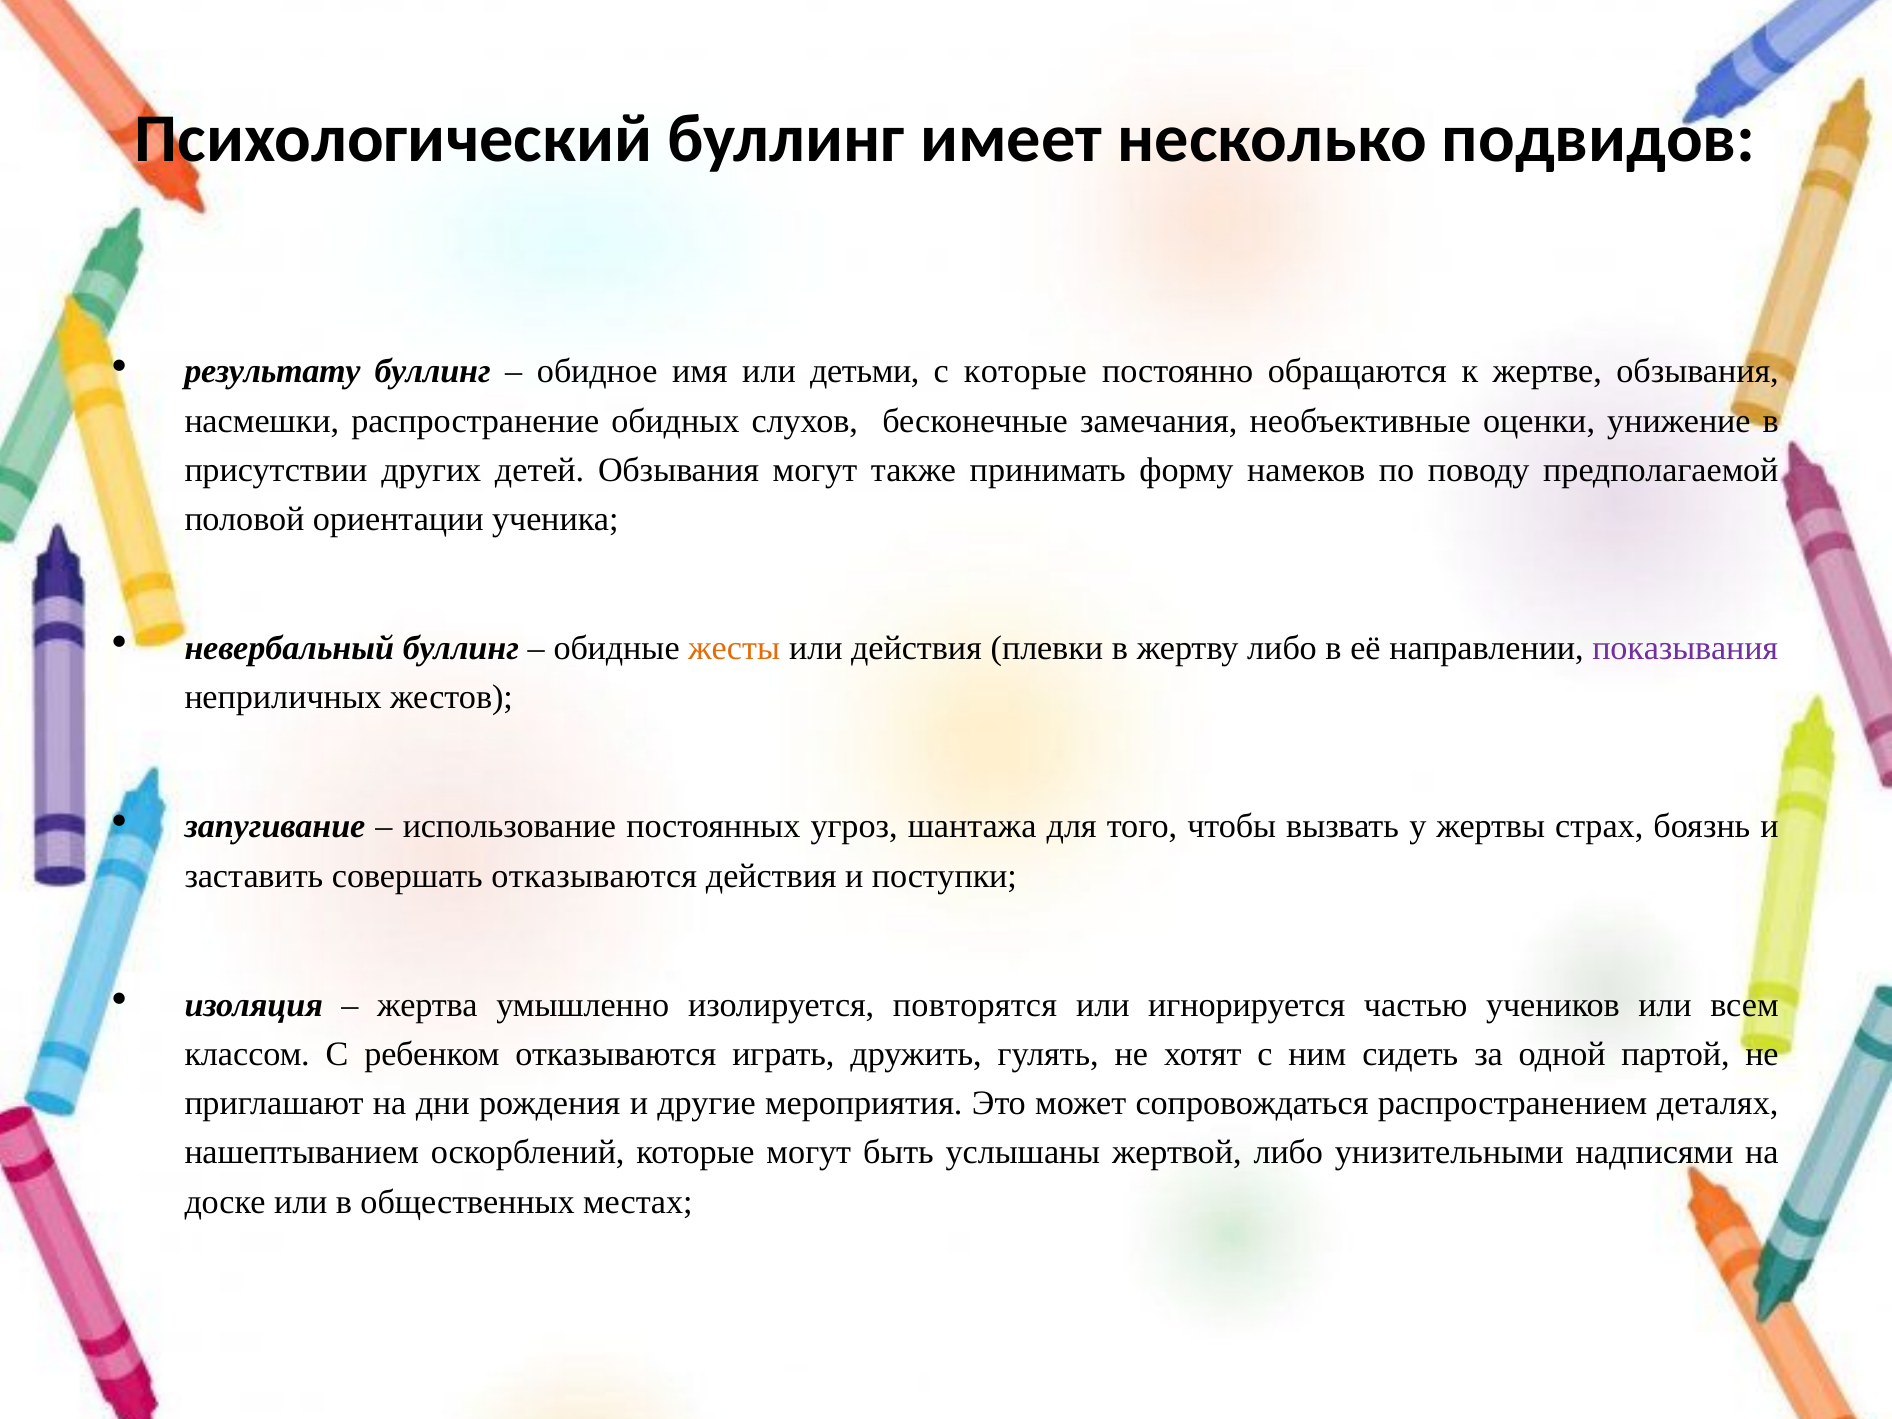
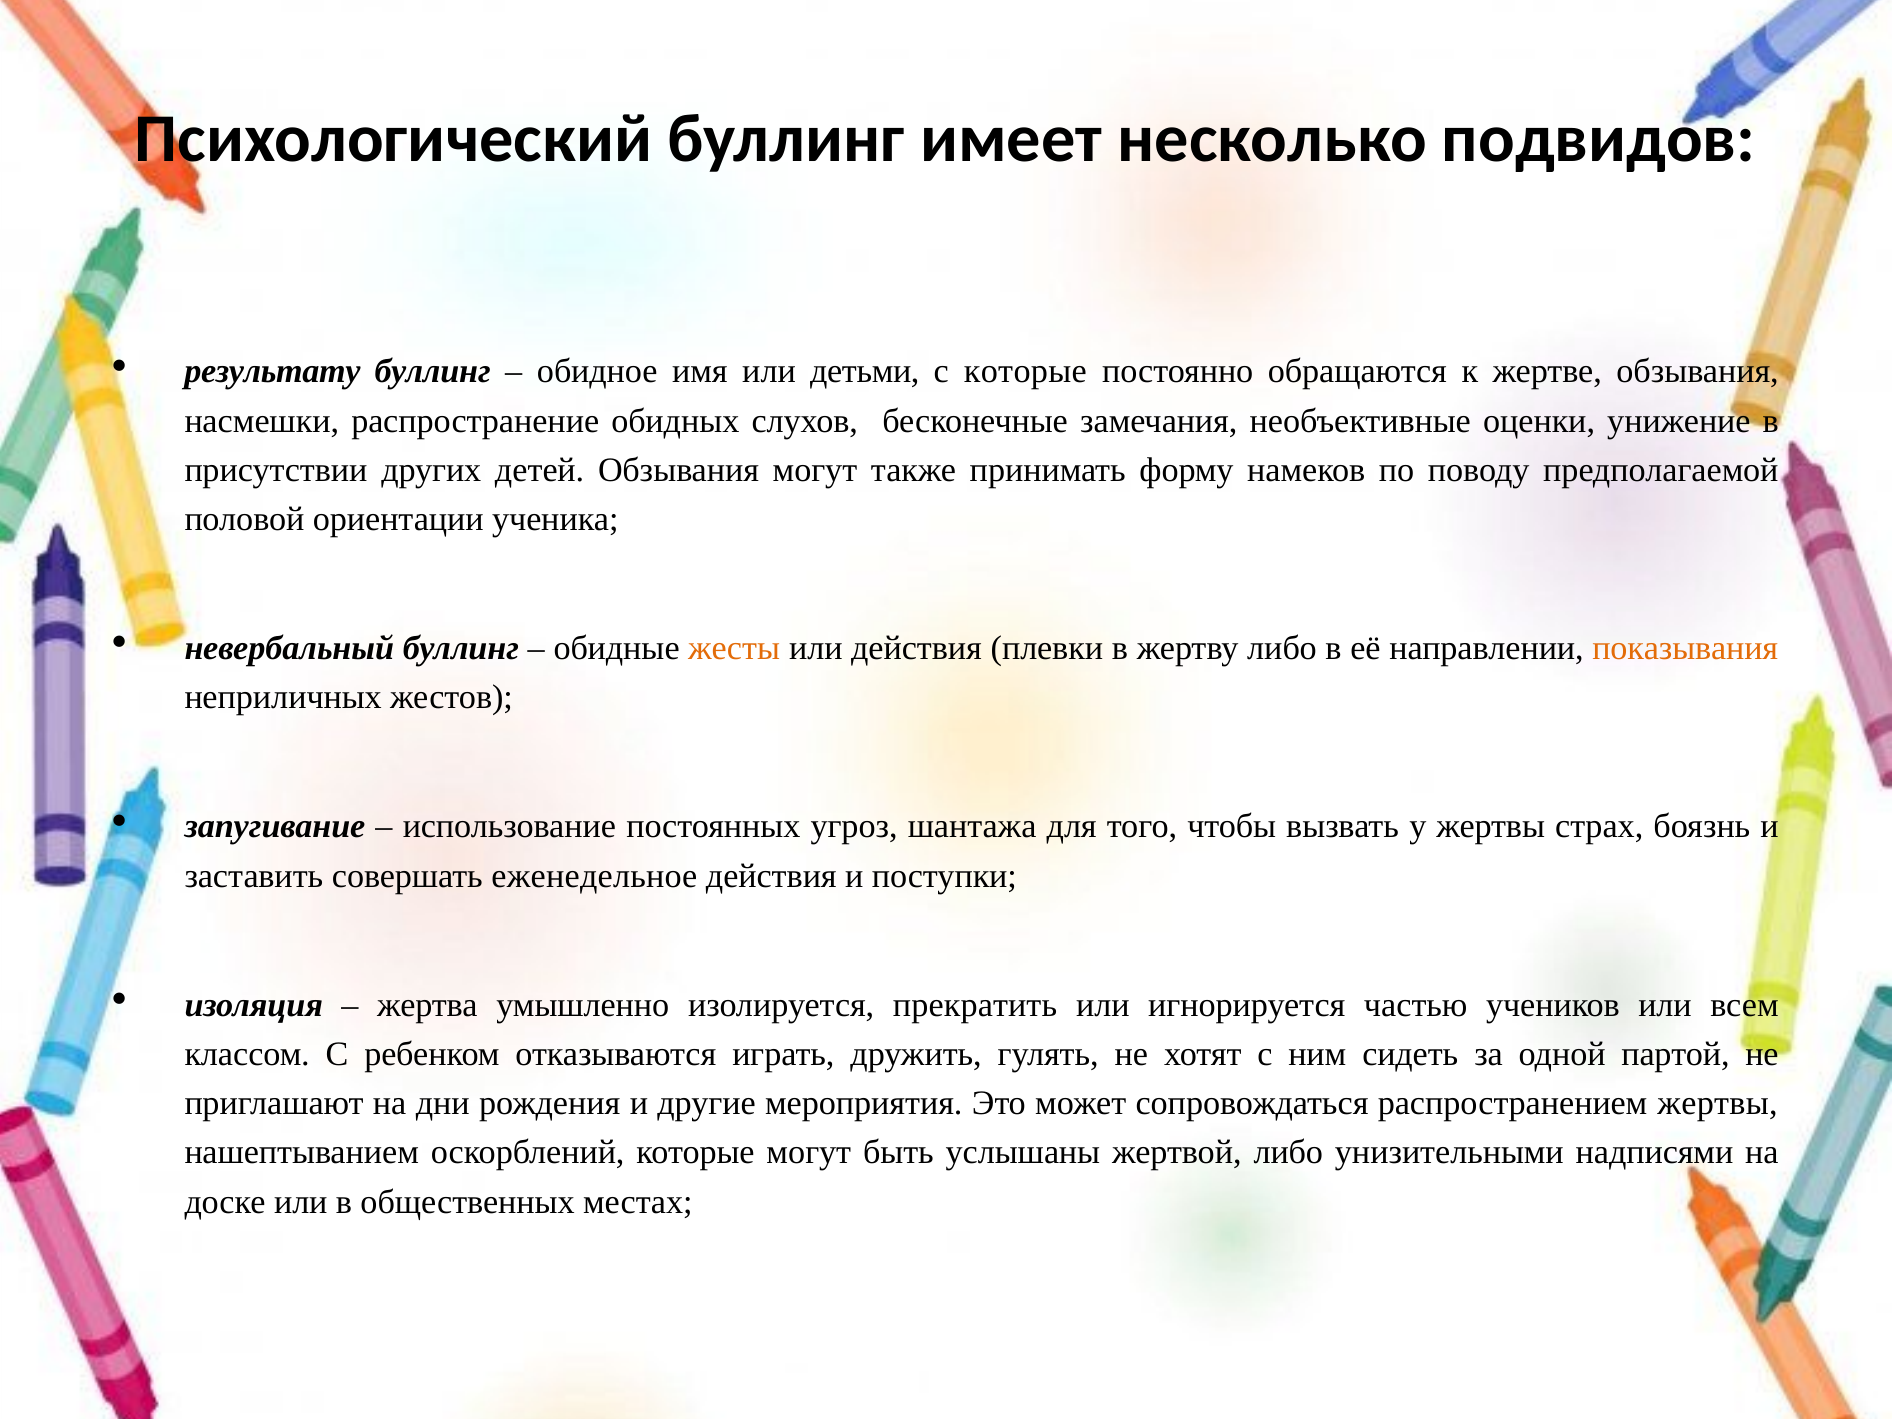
показывания colour: purple -> orange (1685, 648)
совершать отказываются: отказываются -> еженедельное (594, 876)
повторятся: повторятся -> прекратить (975, 1005)
распространением деталях: деталях -> жертвы (1718, 1103)
